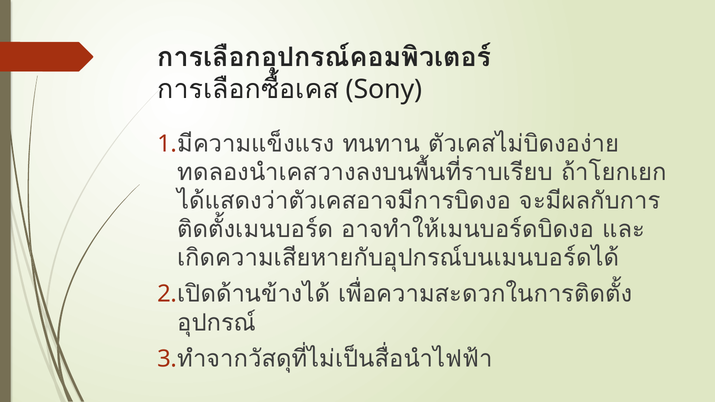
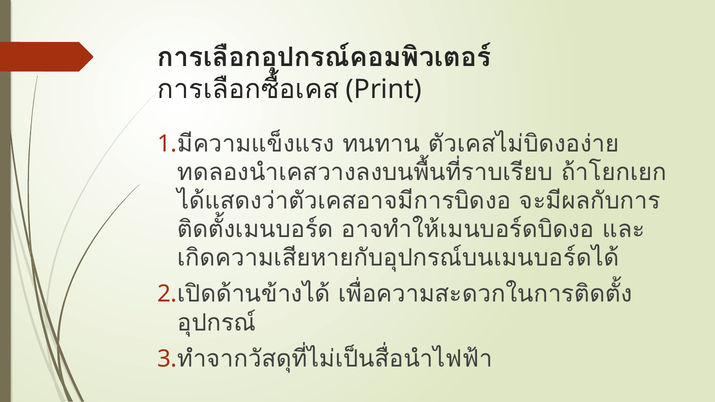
Sony: Sony -> Print (384, 89)
